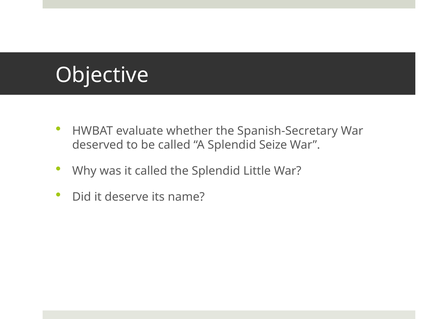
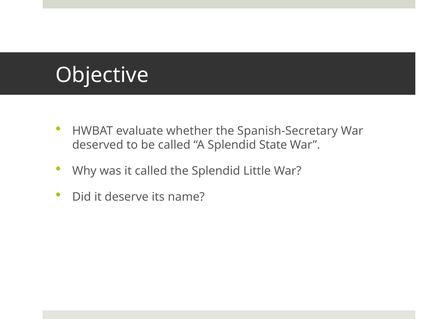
Seize: Seize -> State (273, 145)
